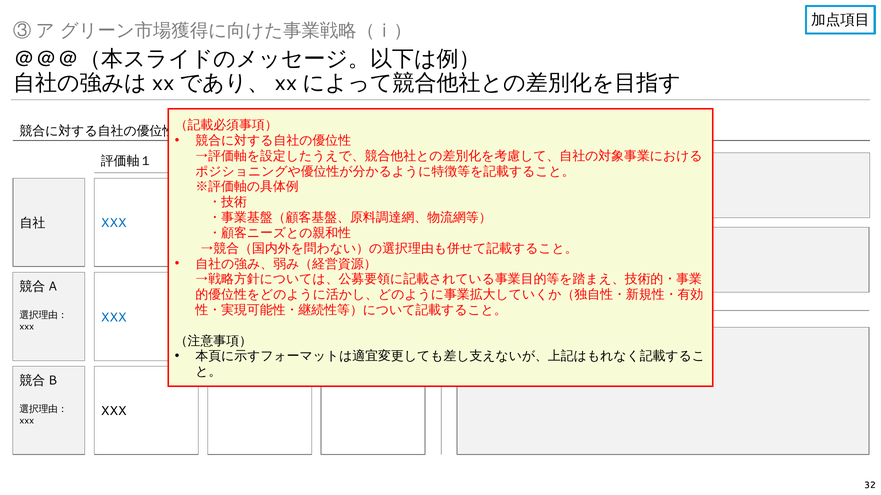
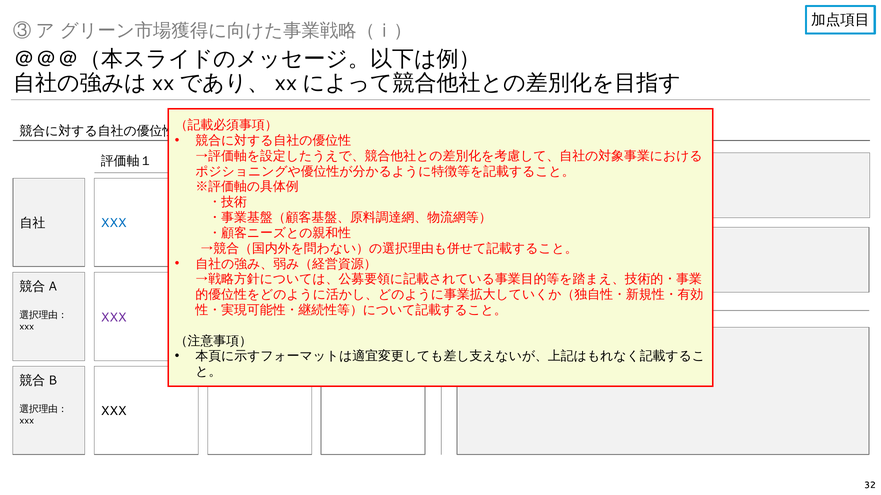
XXX colour: blue -> purple (114, 318)
